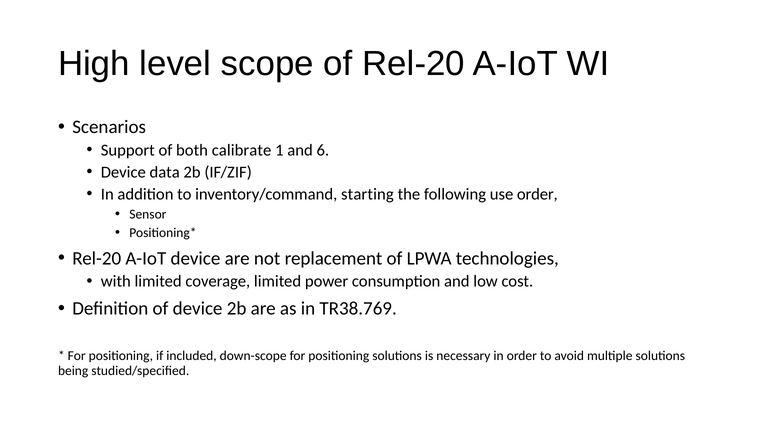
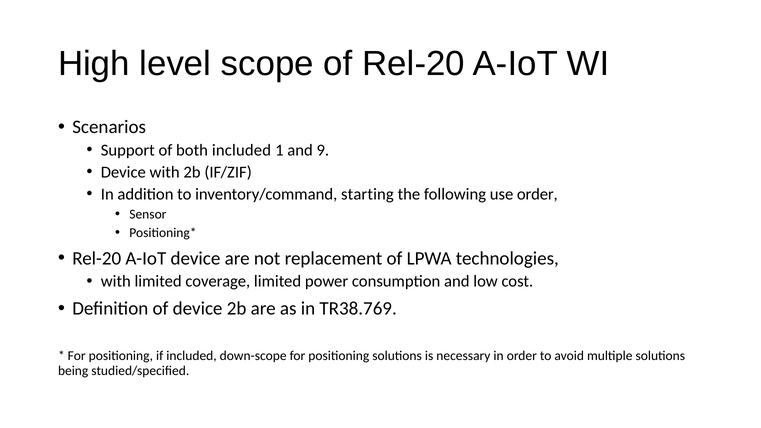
both calibrate: calibrate -> included (241, 150)
6: 6 -> 9 (323, 150)
Device data: data -> with (165, 172)
